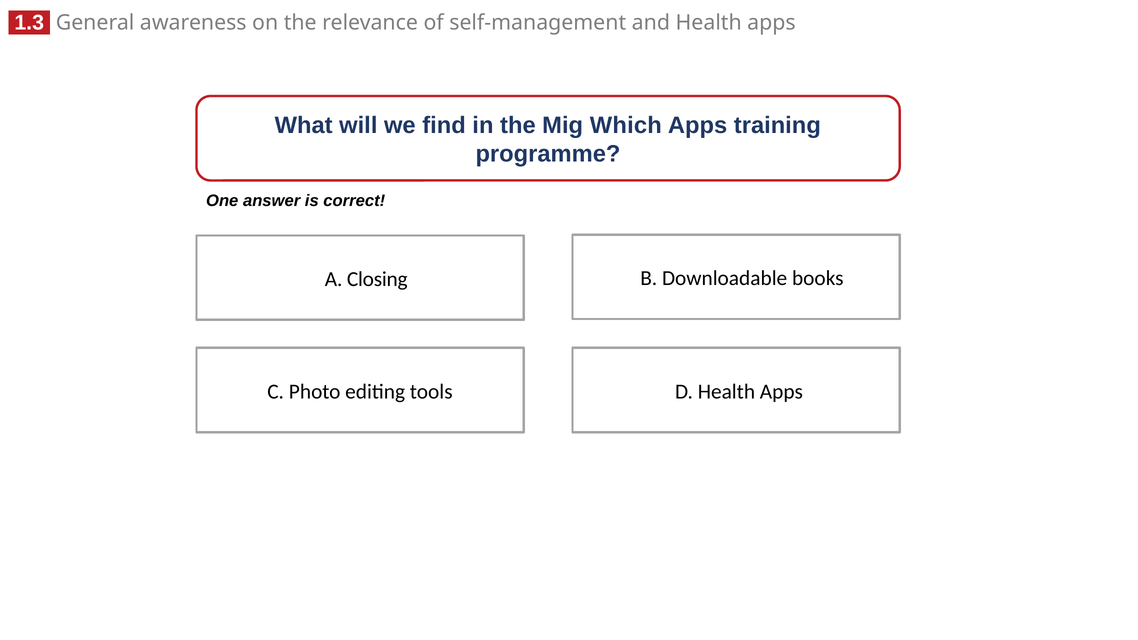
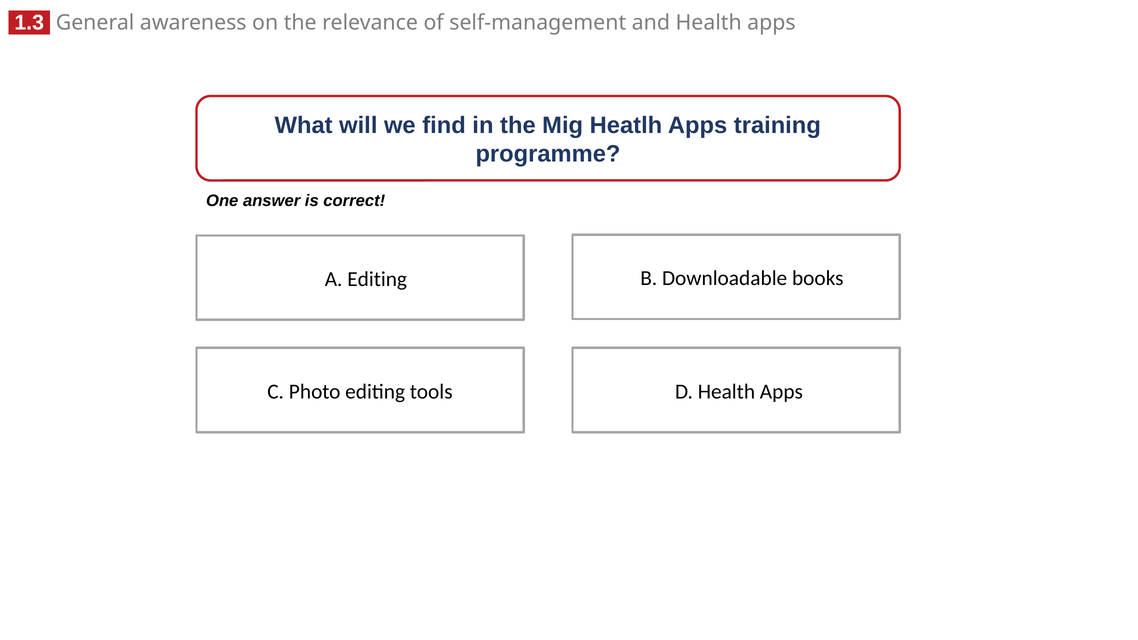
Which: Which -> Heatlh (626, 126)
A Closing: Closing -> Editing (377, 279)
